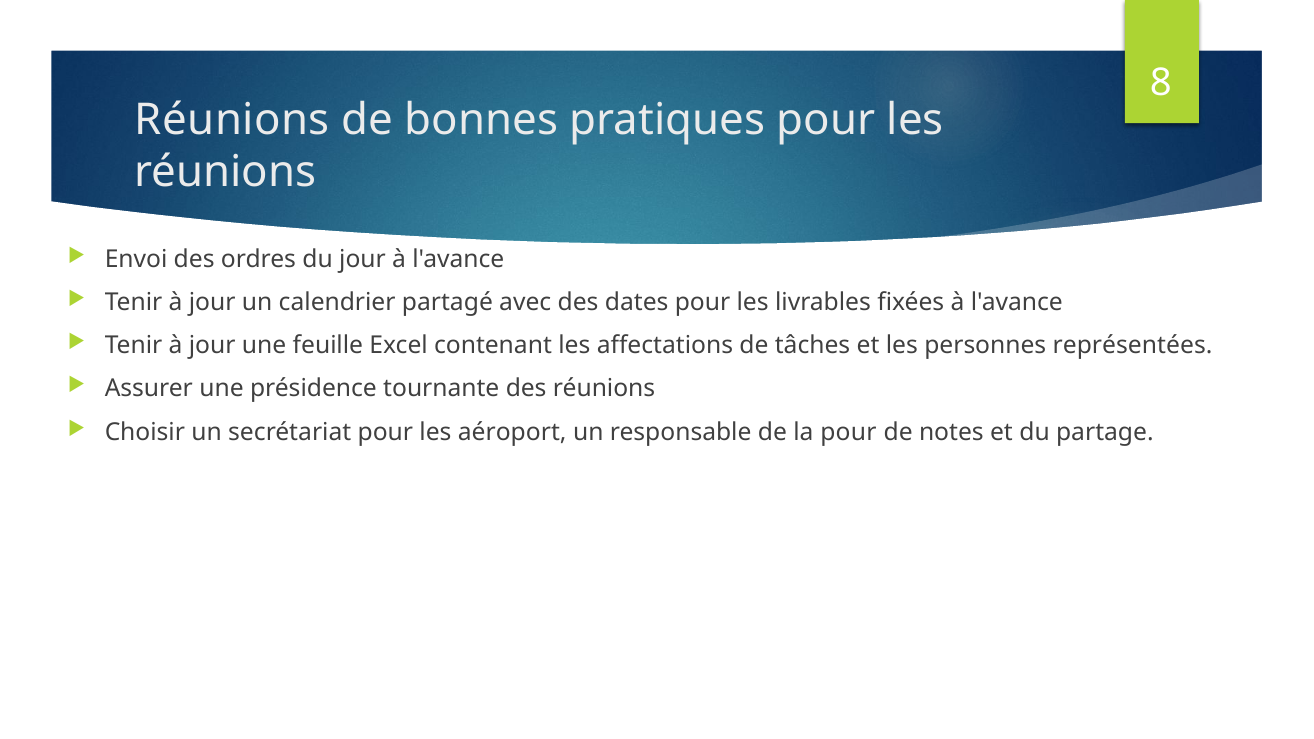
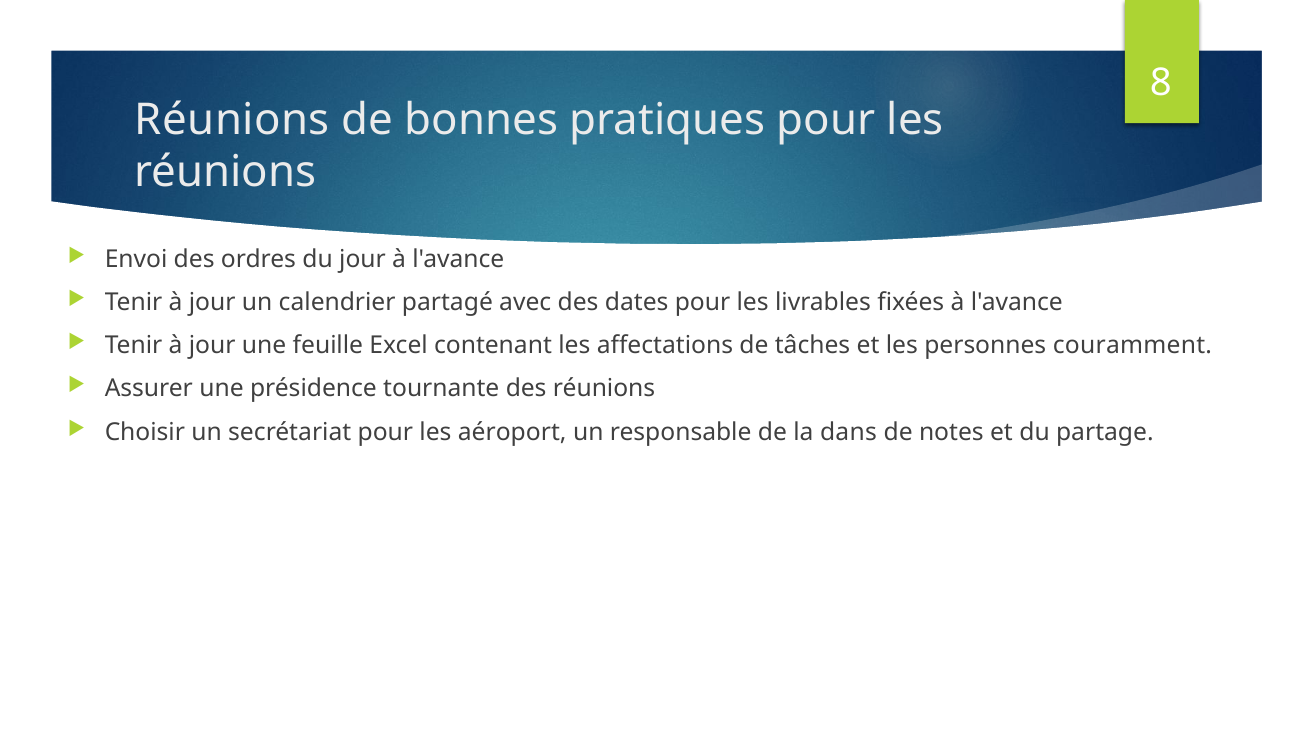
représentées: représentées -> couramment (1132, 346)
la pour: pour -> dans (848, 432)
